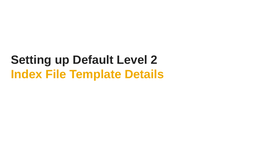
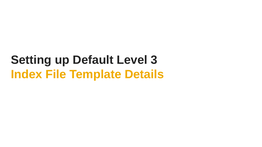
2: 2 -> 3 (154, 60)
